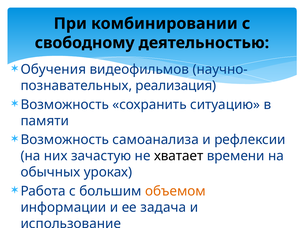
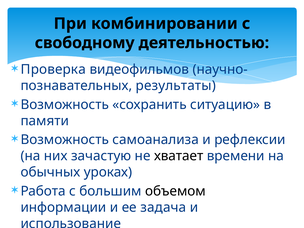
Обучения: Обучения -> Проверка (53, 70)
реализация: реализация -> результаты (176, 86)
объемом colour: orange -> black (175, 191)
